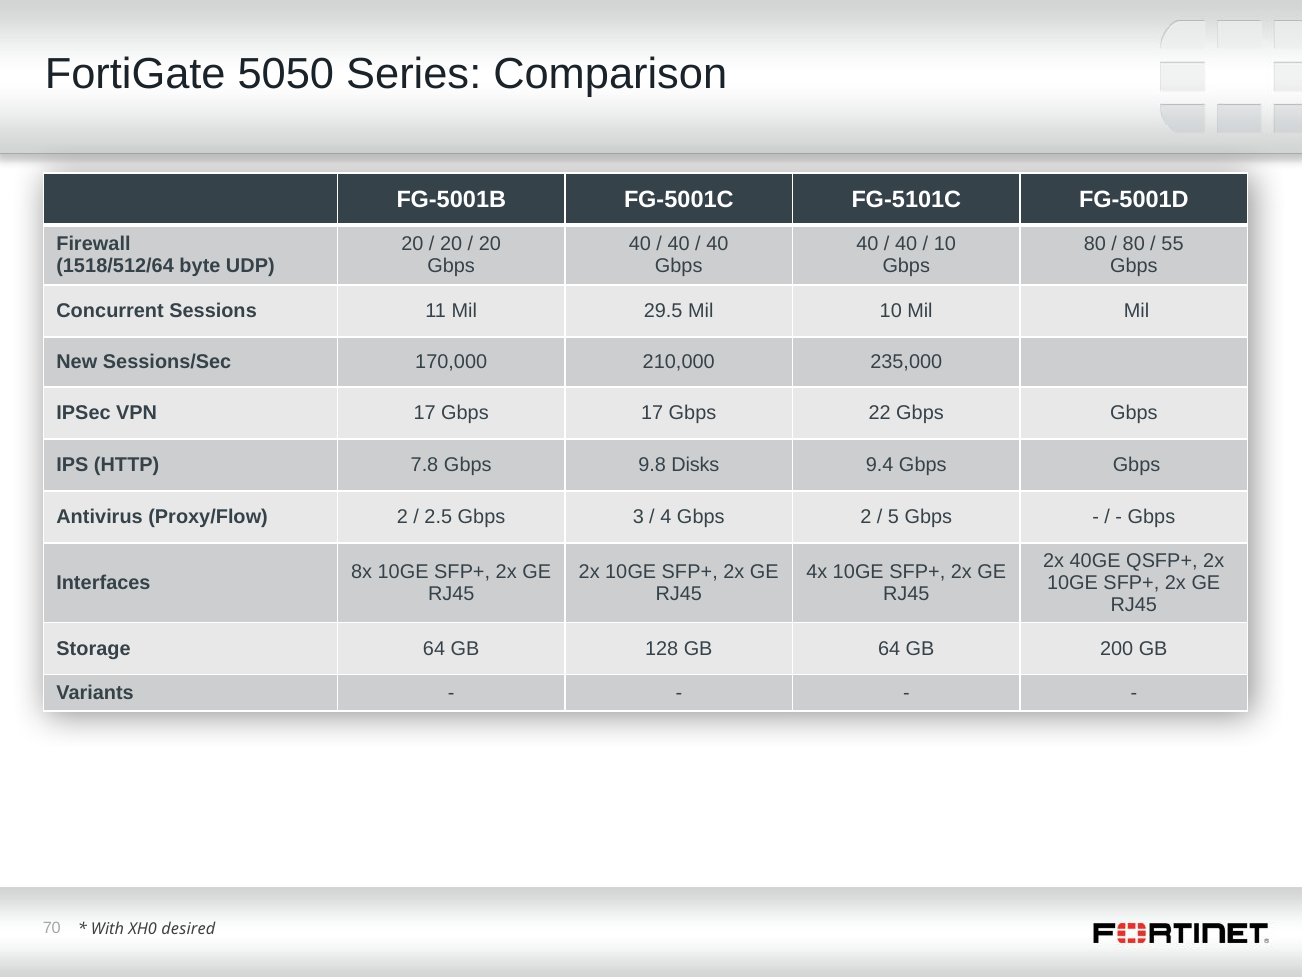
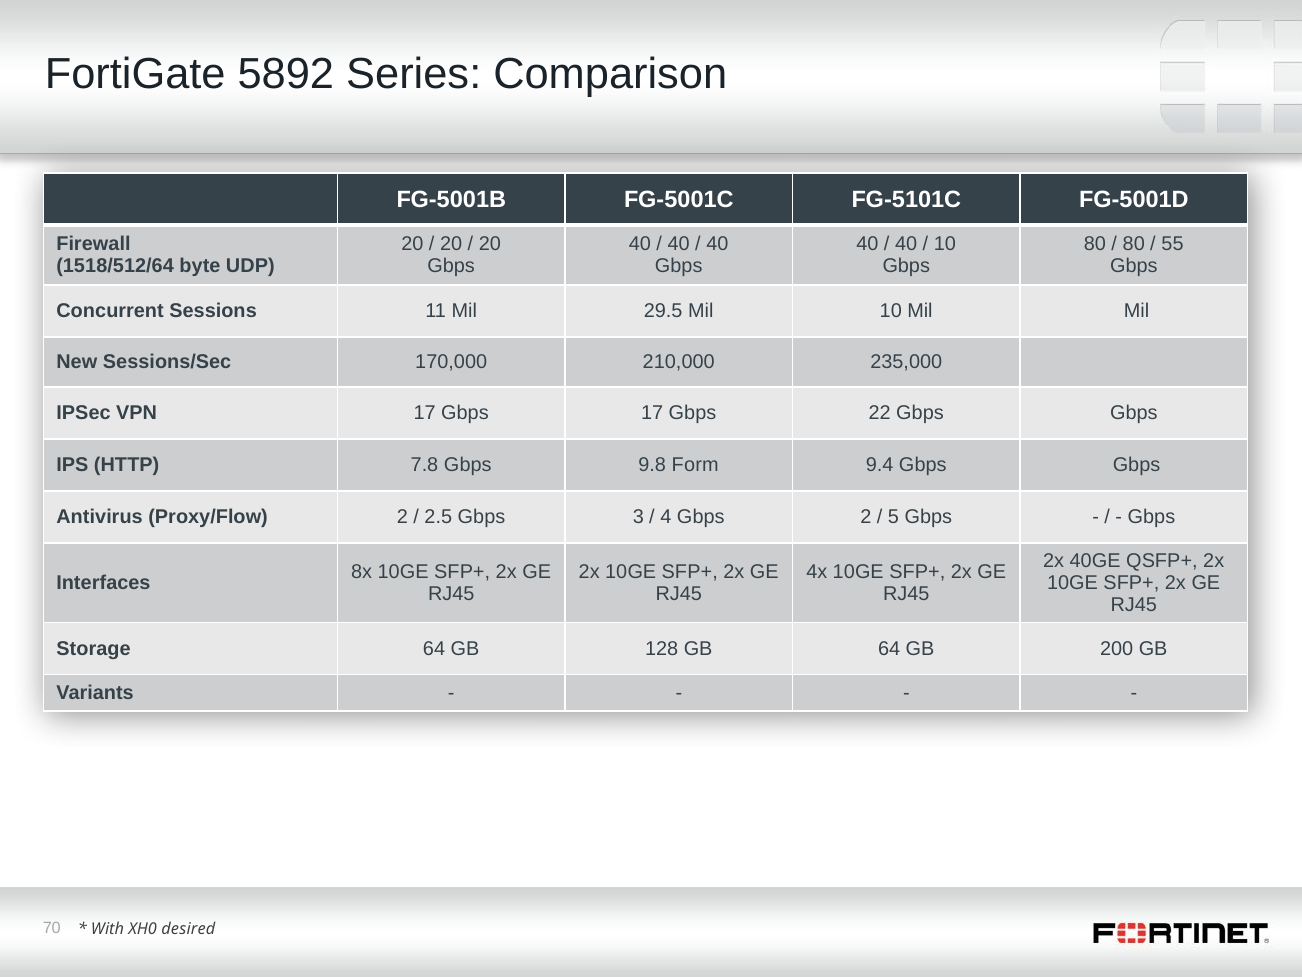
5050: 5050 -> 5892 (286, 75)
Disks: Disks -> Form (695, 465)
